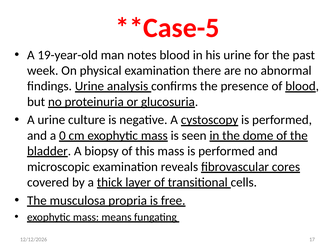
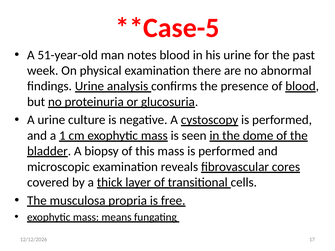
19-year-old: 19-year-old -> 51-year-old (68, 55)
0: 0 -> 1 (62, 136)
